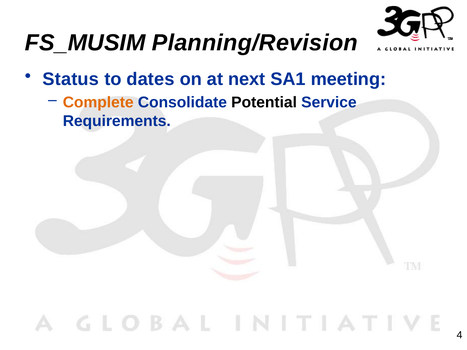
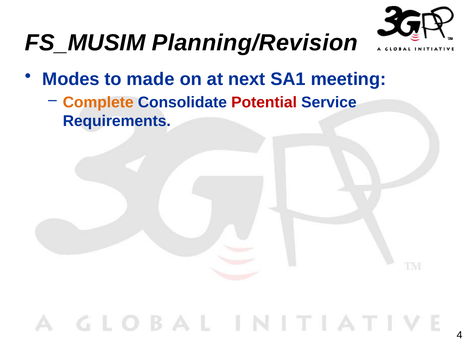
Status: Status -> Modes (71, 79)
dates: dates -> made (151, 79)
Potential colour: black -> red (264, 102)
